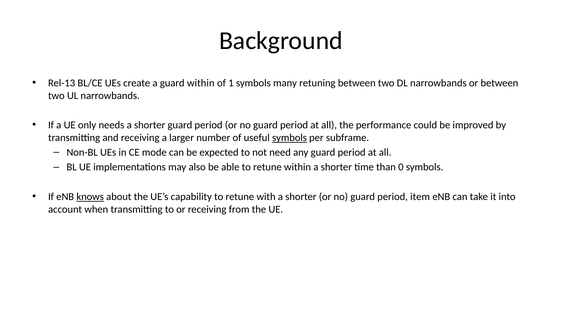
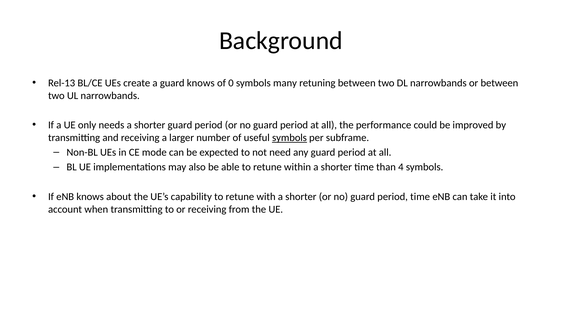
guard within: within -> knows (201, 83)
1: 1 -> 0 (231, 83)
0: 0 -> 4 (401, 167)
knows underline: present -> none (90, 197)
period item: item -> time (420, 197)
